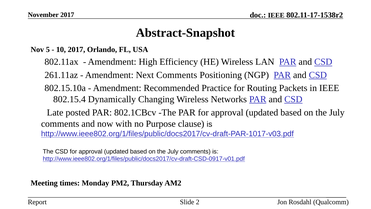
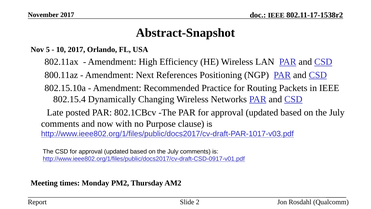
261.11az: 261.11az -> 800.11az (61, 75)
Next Comments: Comments -> References (177, 75)
